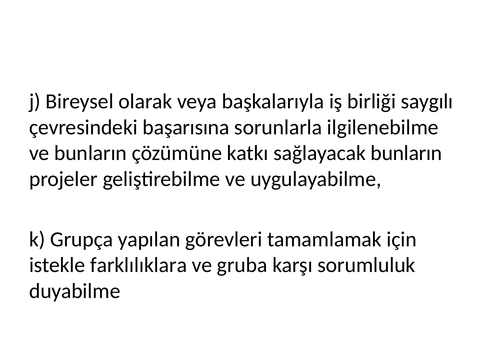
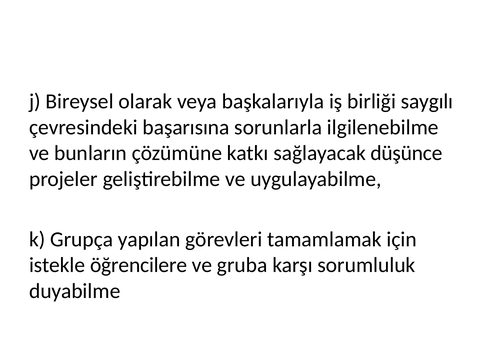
sağlayacak bunların: bunların -> düşünce (406, 153)
farklılıklara: farklılıklara -> öğrencilere (139, 265)
